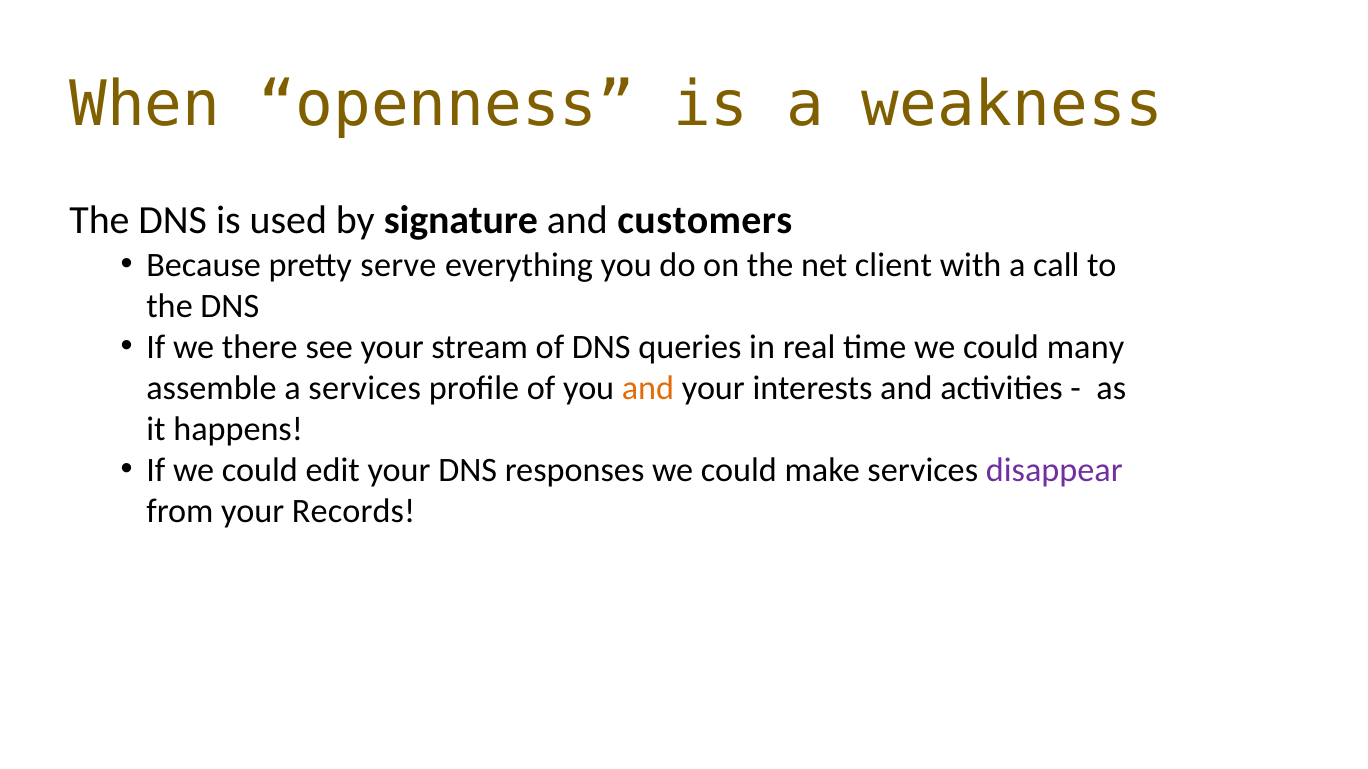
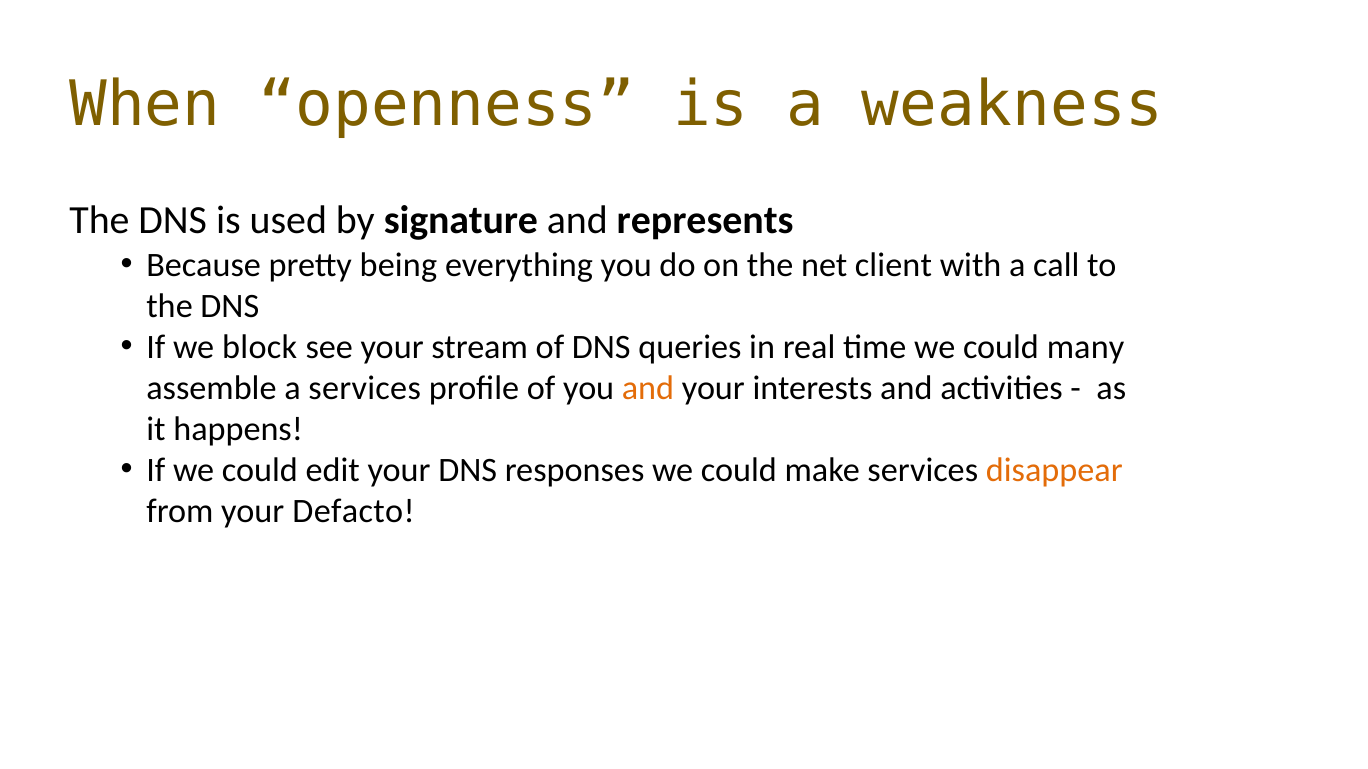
customers: customers -> represents (705, 221)
serve: serve -> being (398, 265)
there: there -> block (260, 347)
disappear colour: purple -> orange (1054, 470)
Records: Records -> Defacto (354, 511)
